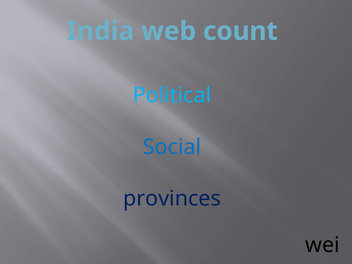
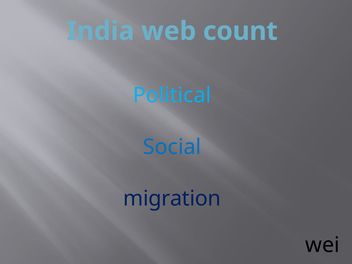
provinces: provinces -> migration (172, 199)
